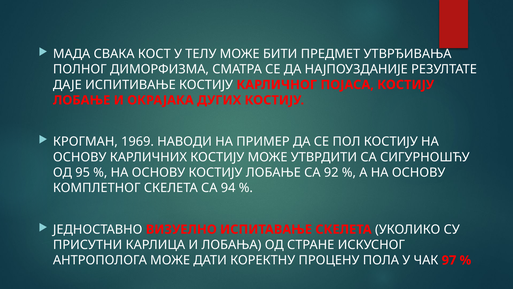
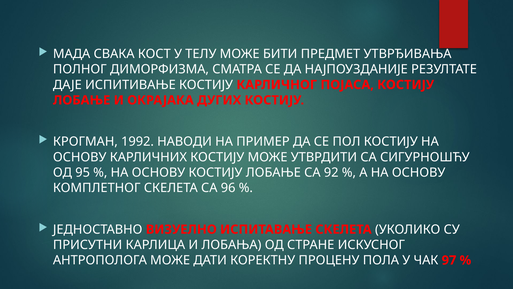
1969: 1969 -> 1992 (137, 142)
94: 94 -> 96 (228, 188)
